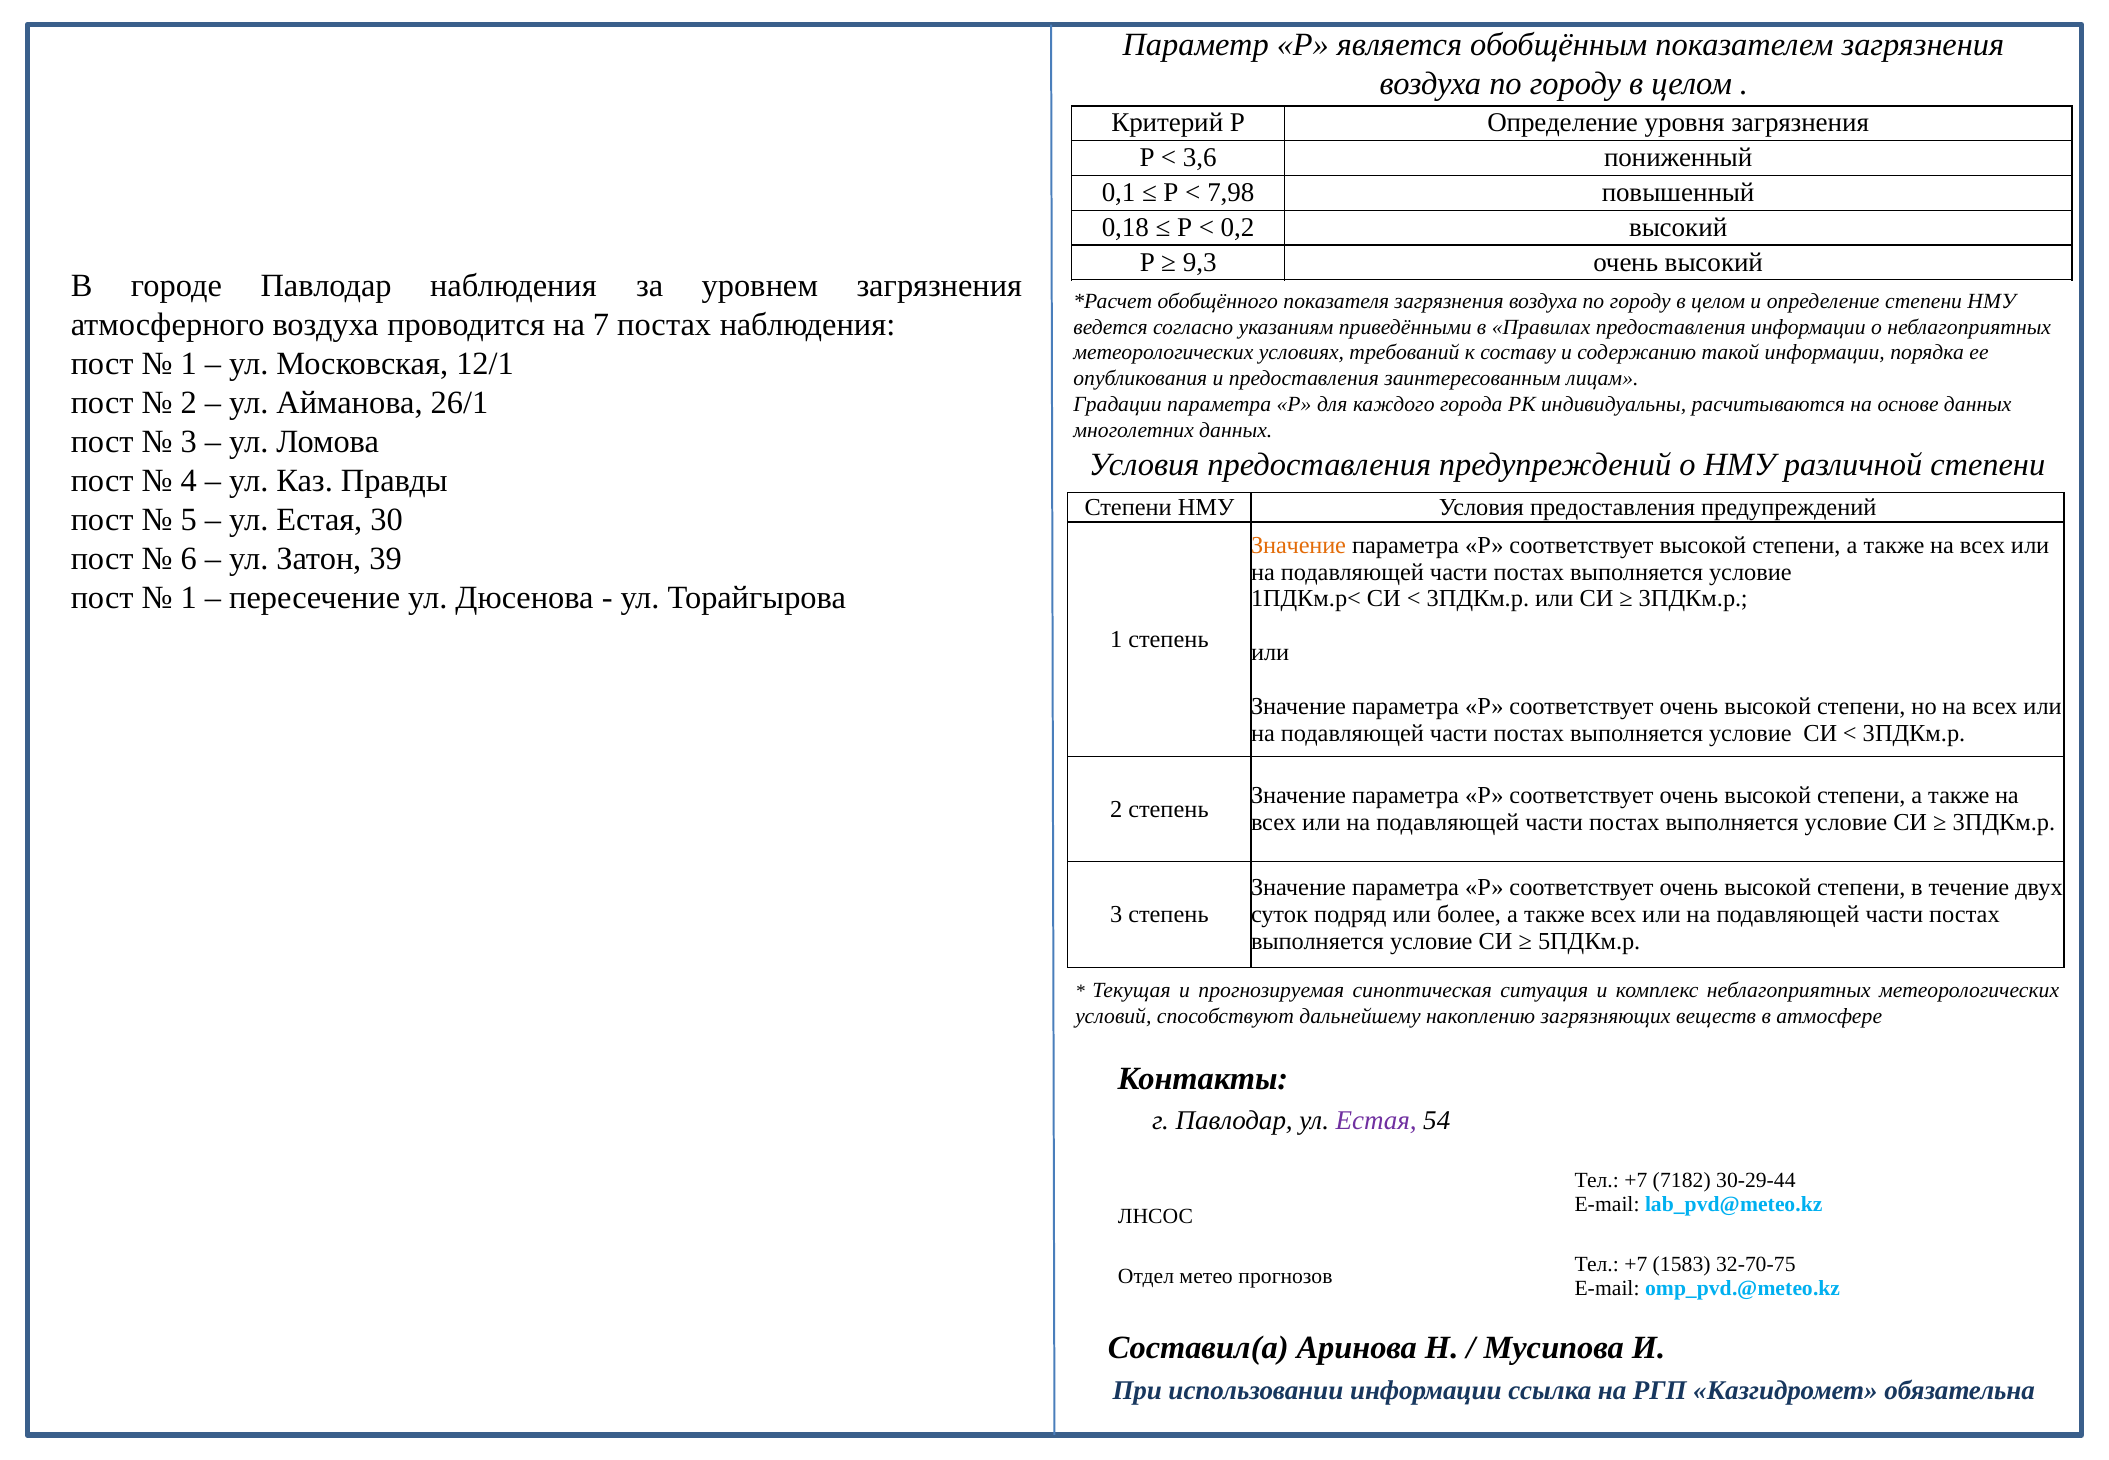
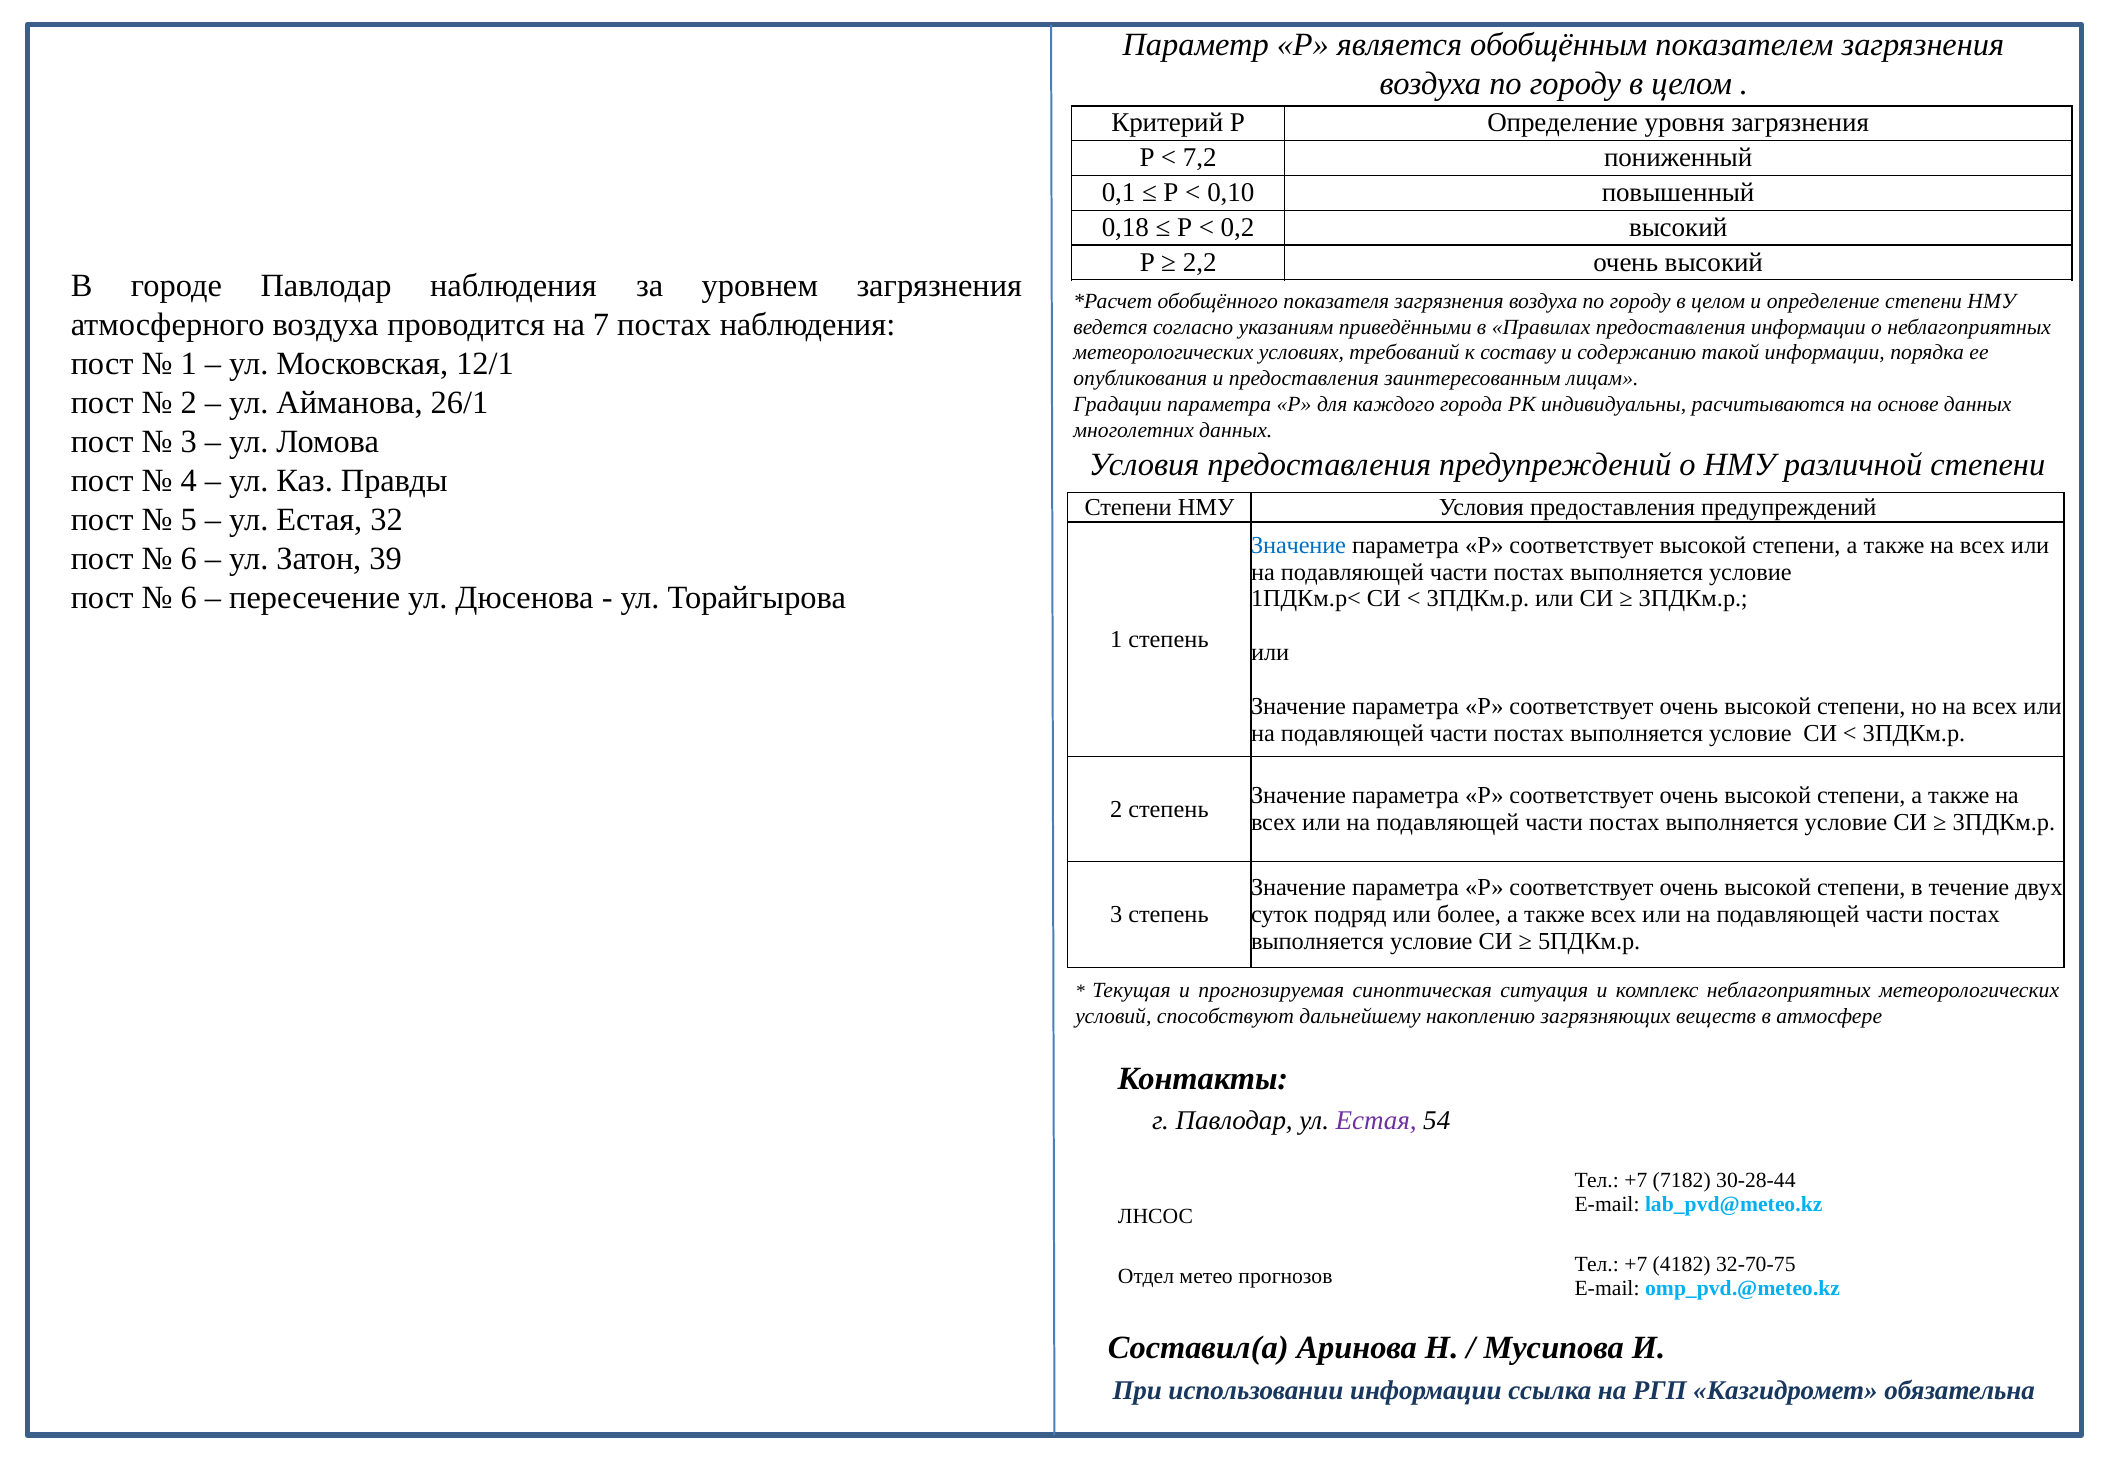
3,6: 3,6 -> 7,2 (1200, 158)
7,98: 7,98 -> 0,10 (1231, 193)
9,3: 9,3 -> 2,2 (1200, 262)
30: 30 -> 32 (387, 520)
Значение colour: orange -> blue (1299, 545)
1: 1 -> 6 (189, 597)
30-29-44: 30-29-44 -> 30-28-44 (1756, 1181)
1583: 1583 -> 4182 (1682, 1265)
